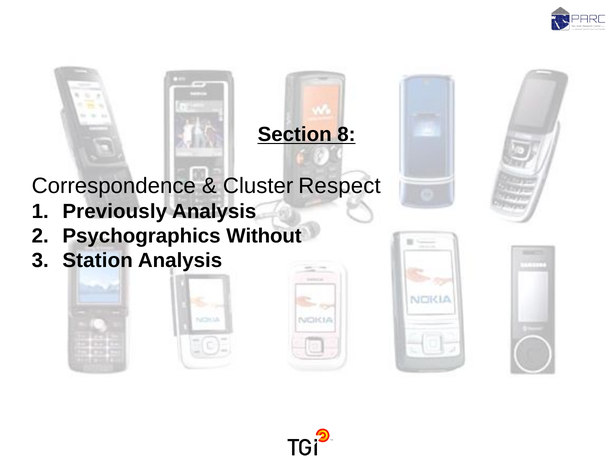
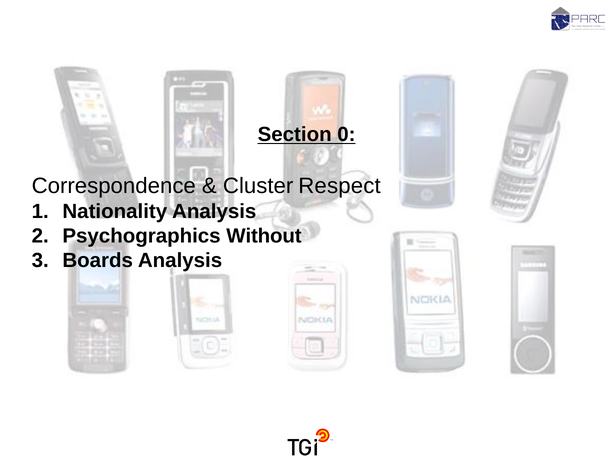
8: 8 -> 0 (346, 135)
Previously: Previously -> Nationality (115, 212)
Station: Station -> Boards (98, 261)
